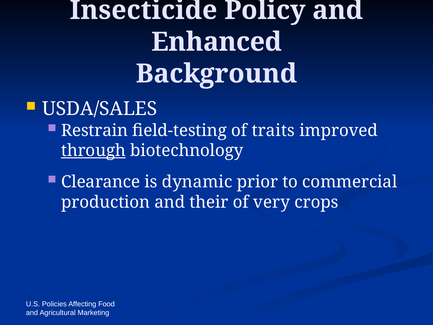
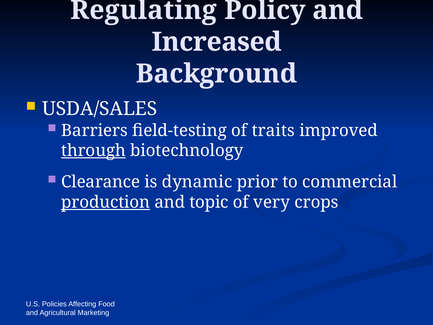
Insecticide: Insecticide -> Regulating (143, 10)
Enhanced: Enhanced -> Increased (217, 42)
Restrain: Restrain -> Barriers (95, 130)
production underline: none -> present (106, 202)
their: their -> topic (209, 202)
